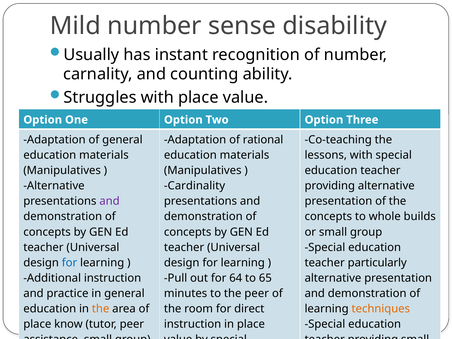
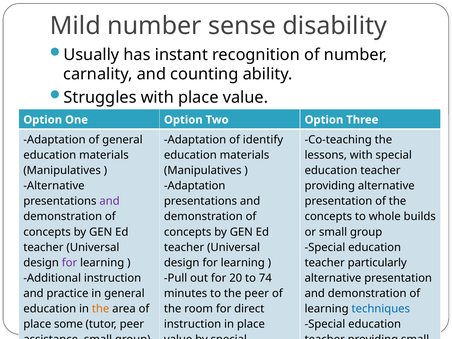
rational: rational -> identify (263, 140)
Cardinality: Cardinality -> Adaptation (195, 186)
for colour: blue -> purple (69, 263)
64: 64 -> 20 (236, 278)
65: 65 -> 74 (265, 278)
techniques colour: orange -> blue (381, 309)
know: know -> some (68, 324)
